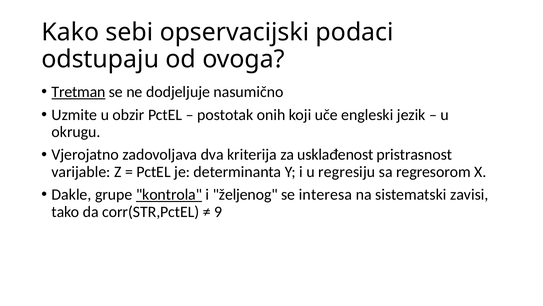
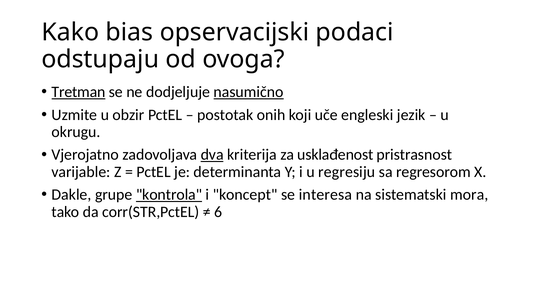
sebi: sebi -> bias (129, 32)
nasumično underline: none -> present (249, 92)
dva underline: none -> present (212, 154)
željenog: željenog -> koncept (245, 194)
zavisi: zavisi -> mora (469, 194)
9: 9 -> 6 (218, 211)
